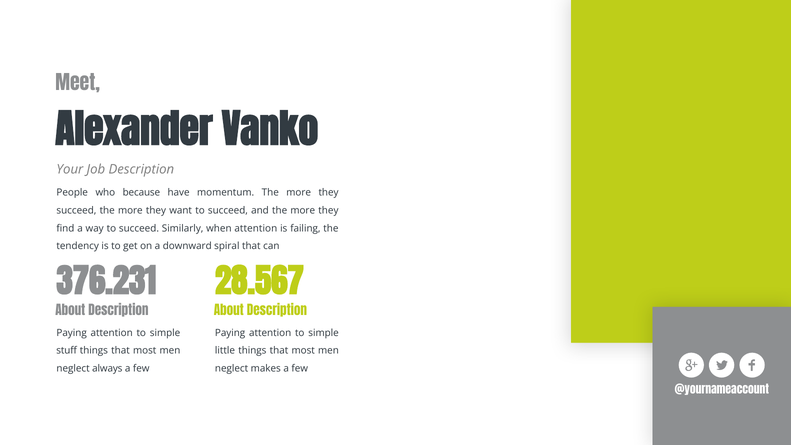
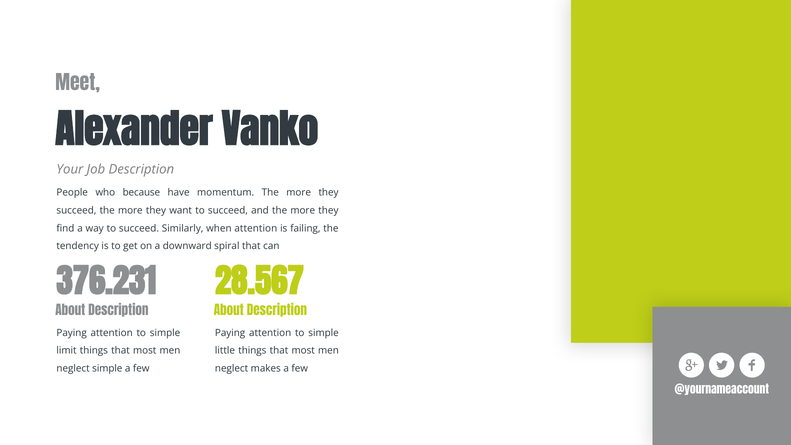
stuff: stuff -> limit (67, 351)
neglect always: always -> simple (107, 368)
